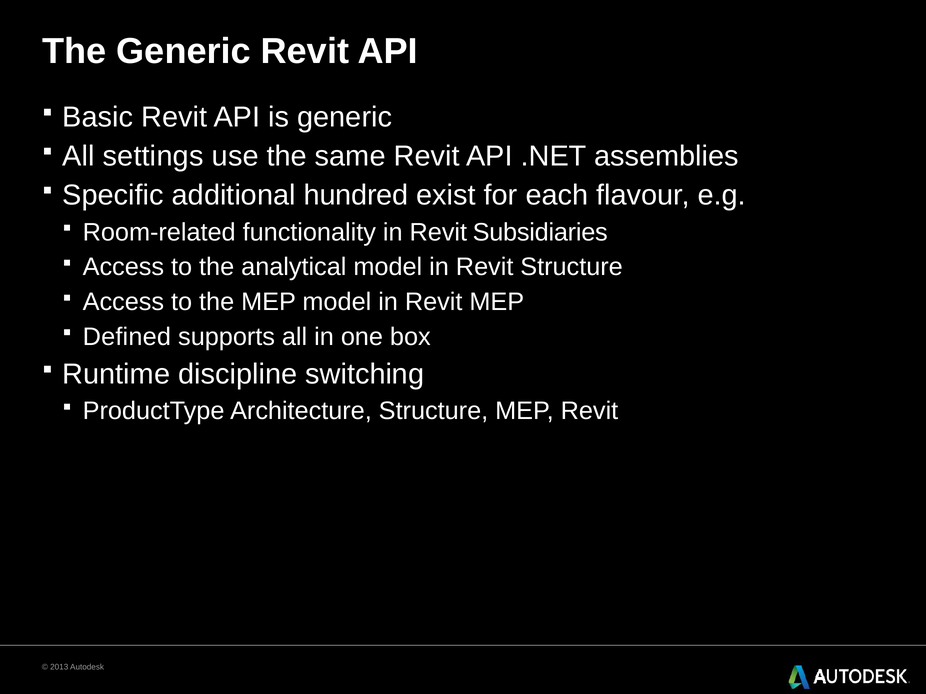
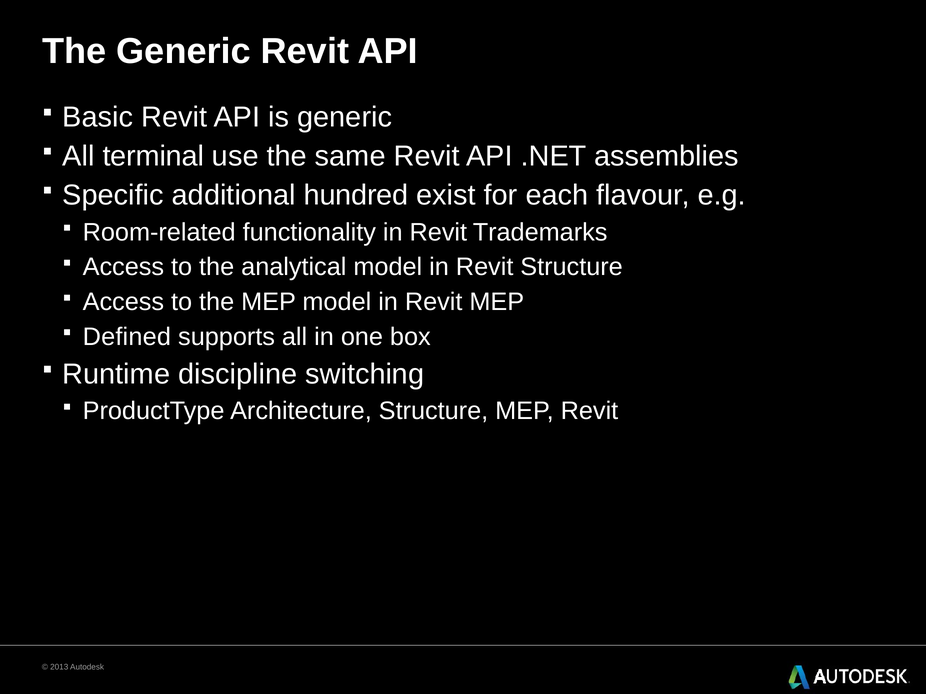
settings: settings -> terminal (153, 156)
Subsidiaries: Subsidiaries -> Trademarks (540, 232)
